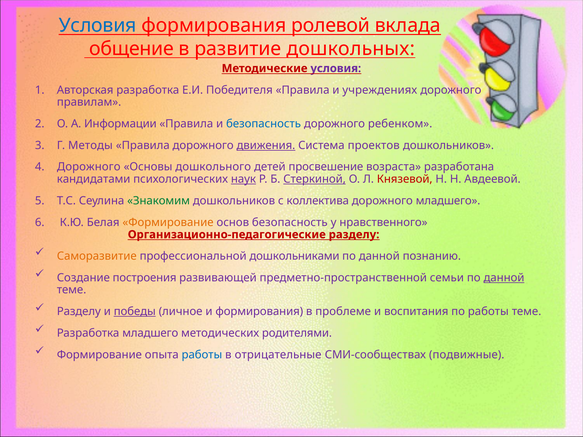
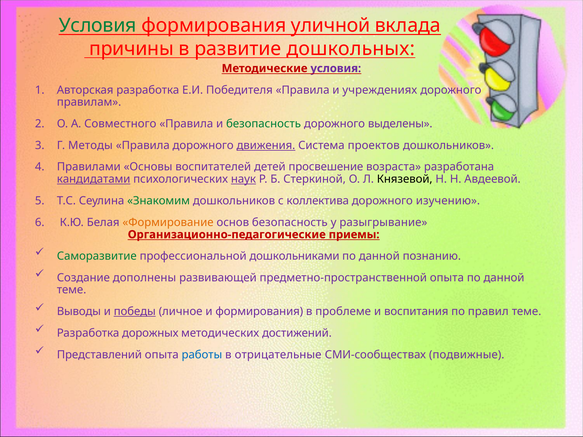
Условия colour: blue -> green (98, 26)
ролевой: ролевой -> уличной (331, 26)
общение: общение -> причины (131, 49)
Информации: Информации -> Совместного (120, 124)
безопасность colour: blue -> green (264, 124)
ребенком: ребенком -> выделены (400, 124)
Дорожного: Дорожного -> Правилами (89, 167)
дошкольного: дошкольного -> воспитателей (213, 167)
кандидатами underline: none -> present (94, 179)
Стеркиной underline: present -> none (315, 179)
Князевой colour: red -> black (405, 179)
дорожного младшего: младшего -> изучению (448, 201)
нравственного: нравственного -> разыгрывание (383, 222)
Организационно-педагогические разделу: разделу -> приемы (354, 235)
Саморазвитие colour: orange -> green (97, 256)
построения: построения -> дополнены (144, 278)
предметно-пространственной семьи: семьи -> опыта (447, 278)
данной underline: present -> none (504, 278)
Разделу: Разделу -> Выводы (79, 312)
по работы: работы -> правил (488, 312)
Разработка младшего: младшего -> дорожных (150, 333)
родителями: родителями -> достижений (297, 333)
Формирование: Формирование -> Представлений (99, 355)
